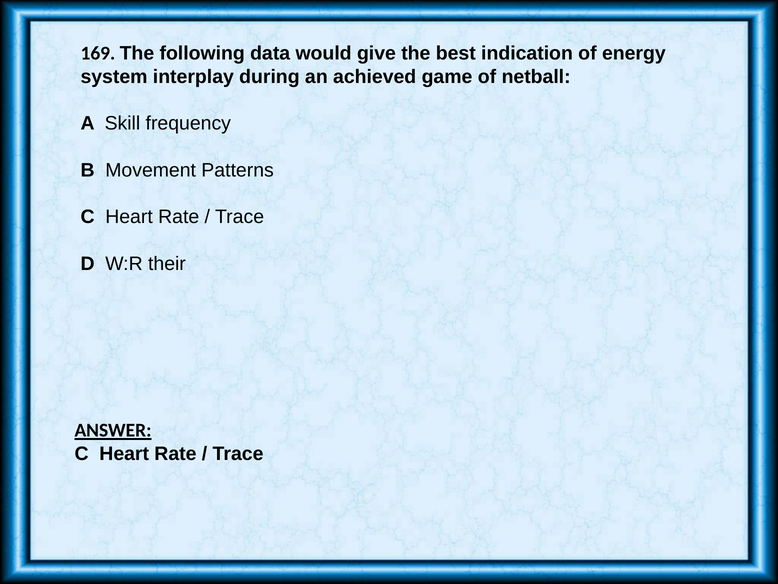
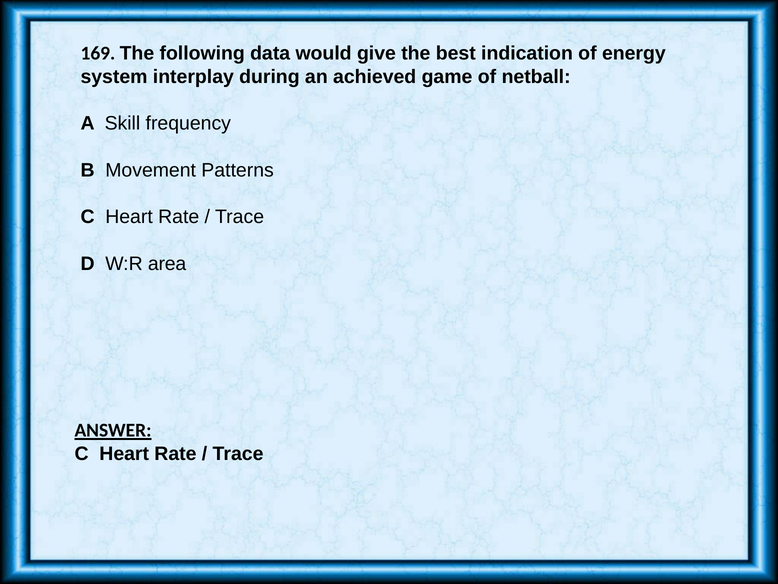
their: their -> area (167, 263)
